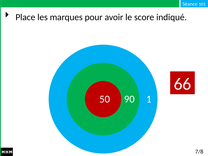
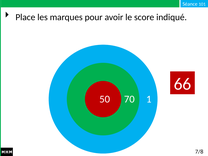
90: 90 -> 70 (129, 99)
